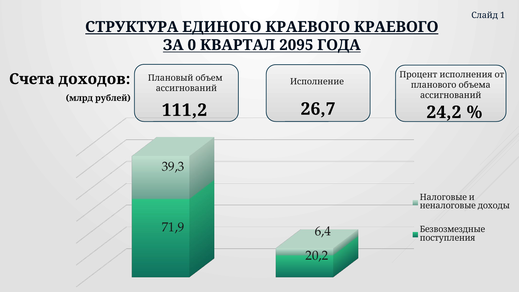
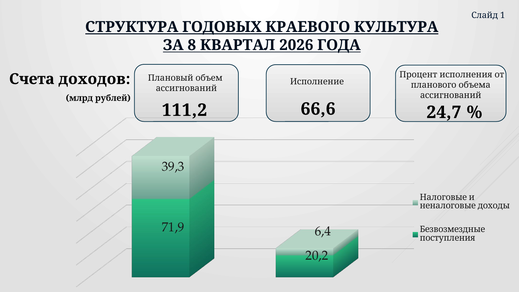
ЕДИНОГО: ЕДИНОГО -> ГОДОВЫХ (222, 27)
КРАЕВОГО КРАЕВОГО: КРАЕВОГО -> КУЛЬТУРА (396, 27)
0: 0 -> 8 (192, 45)
2095: 2095 -> 2026 (296, 45)
26,7: 26,7 -> 66,6 (318, 109)
24,2: 24,2 -> 24,7 (444, 112)
